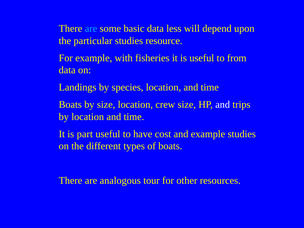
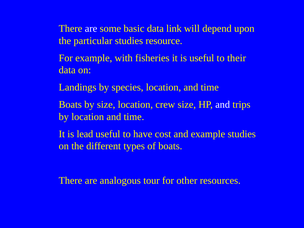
are colour: light blue -> white (91, 29)
less: less -> link (174, 29)
from: from -> their (237, 58)
part: part -> lead (85, 134)
